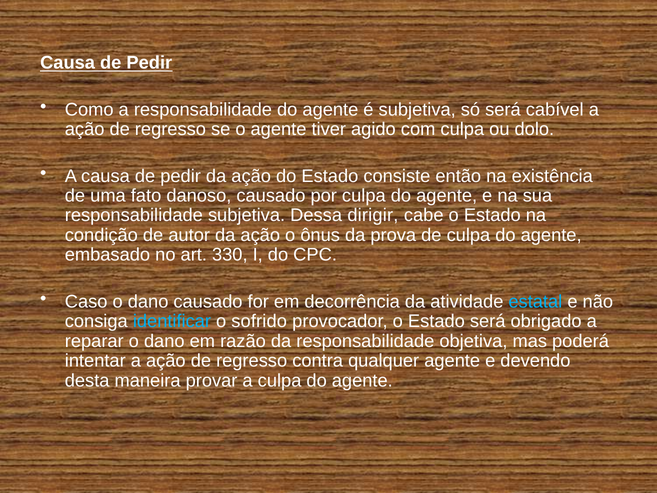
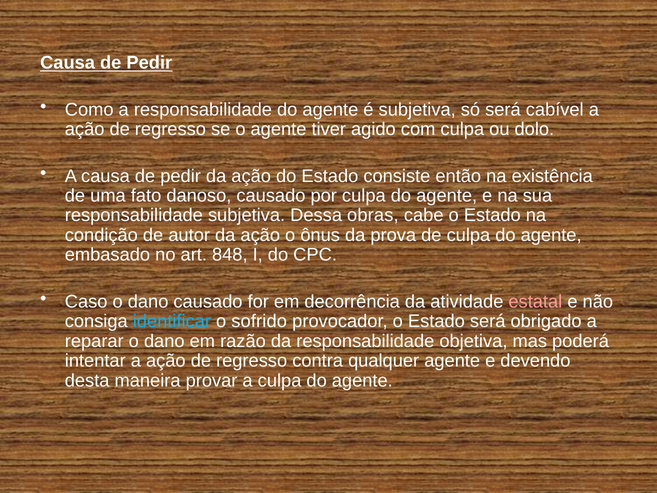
dirigir: dirigir -> obras (373, 215)
330: 330 -> 848 (230, 255)
estatal colour: light blue -> pink (535, 301)
